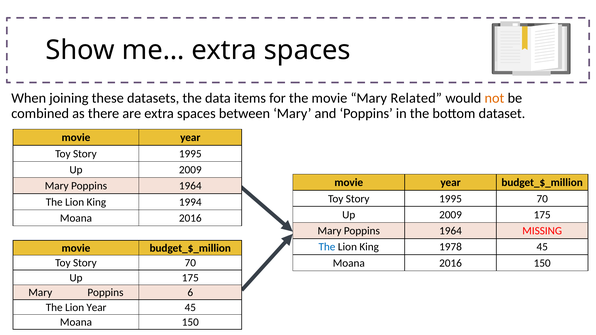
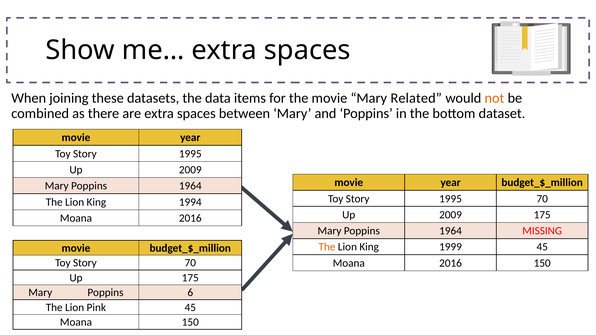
The colour: blue -> orange (327, 247)
1978: 1978 -> 1999 (451, 247)
Lion Year: Year -> Pink (96, 308)
